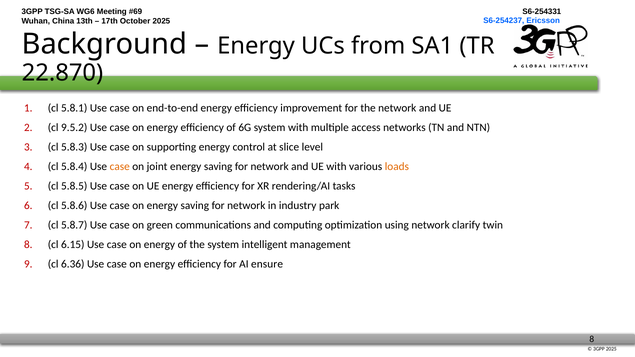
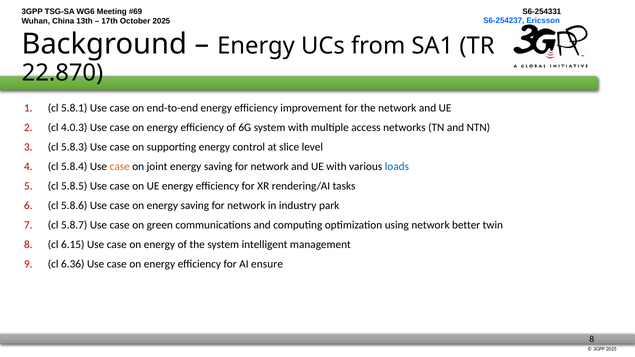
9.5.2: 9.5.2 -> 4.0.3 (74, 128)
loads colour: orange -> blue (397, 167)
clarify: clarify -> better (466, 225)
